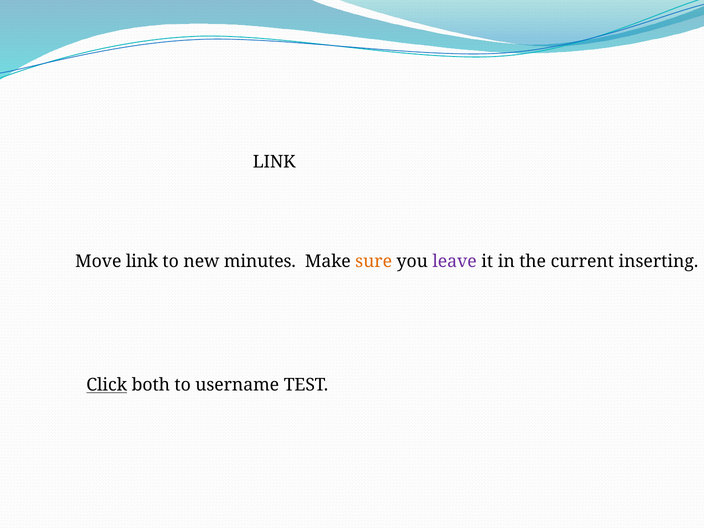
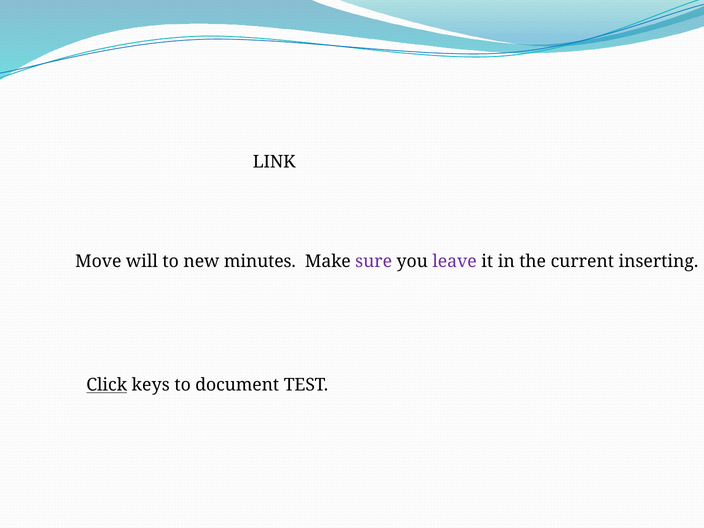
Move link: link -> will (142, 262)
sure colour: orange -> purple (374, 262)
both: both -> keys (151, 385)
username: username -> document (237, 385)
